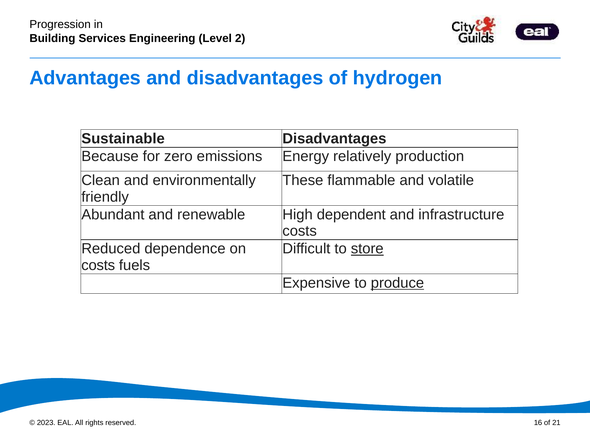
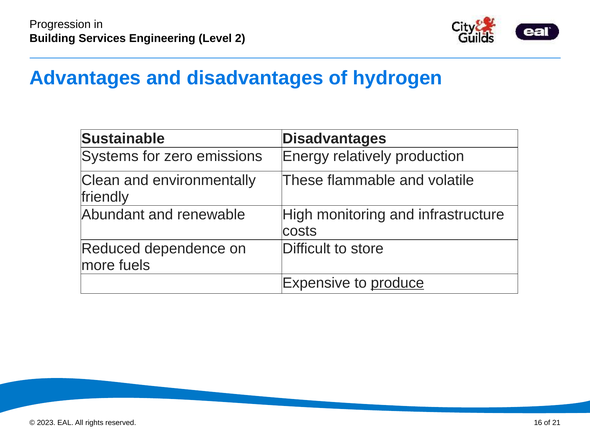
Because: Because -> Systems (110, 157)
dependent: dependent -> monitoring (351, 215)
store underline: present -> none (367, 249)
costs: costs -> more (98, 266)
